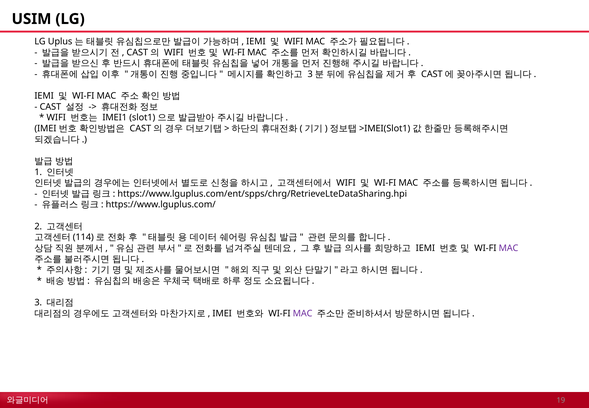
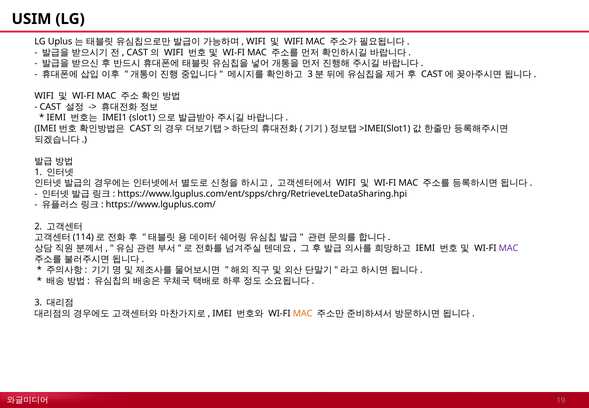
IEMI: IEMI -> WIFI (256, 41)
IEMI: IEMI -> WIFI (44, 96)
WIFI: WIFI -> IEMI (56, 118)
MAC colour: purple -> orange (303, 313)
